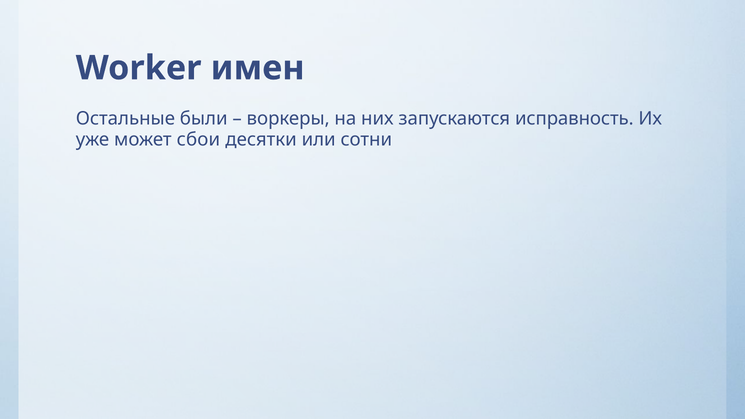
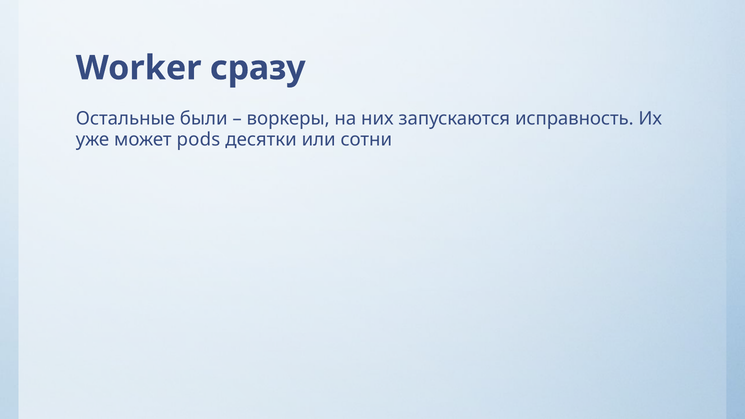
имен: имен -> сразу (258, 68)
сбои: сбои -> pods (198, 140)
